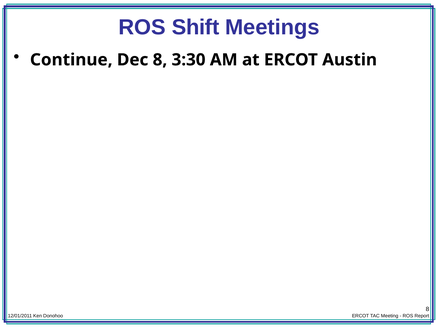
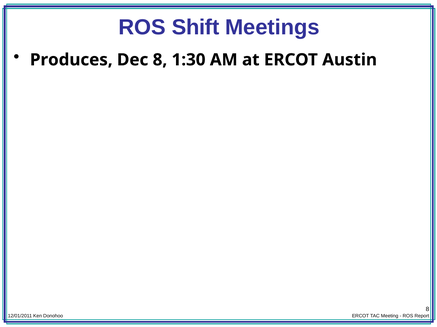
Continue: Continue -> Produces (71, 60)
3:30: 3:30 -> 1:30 (189, 60)
